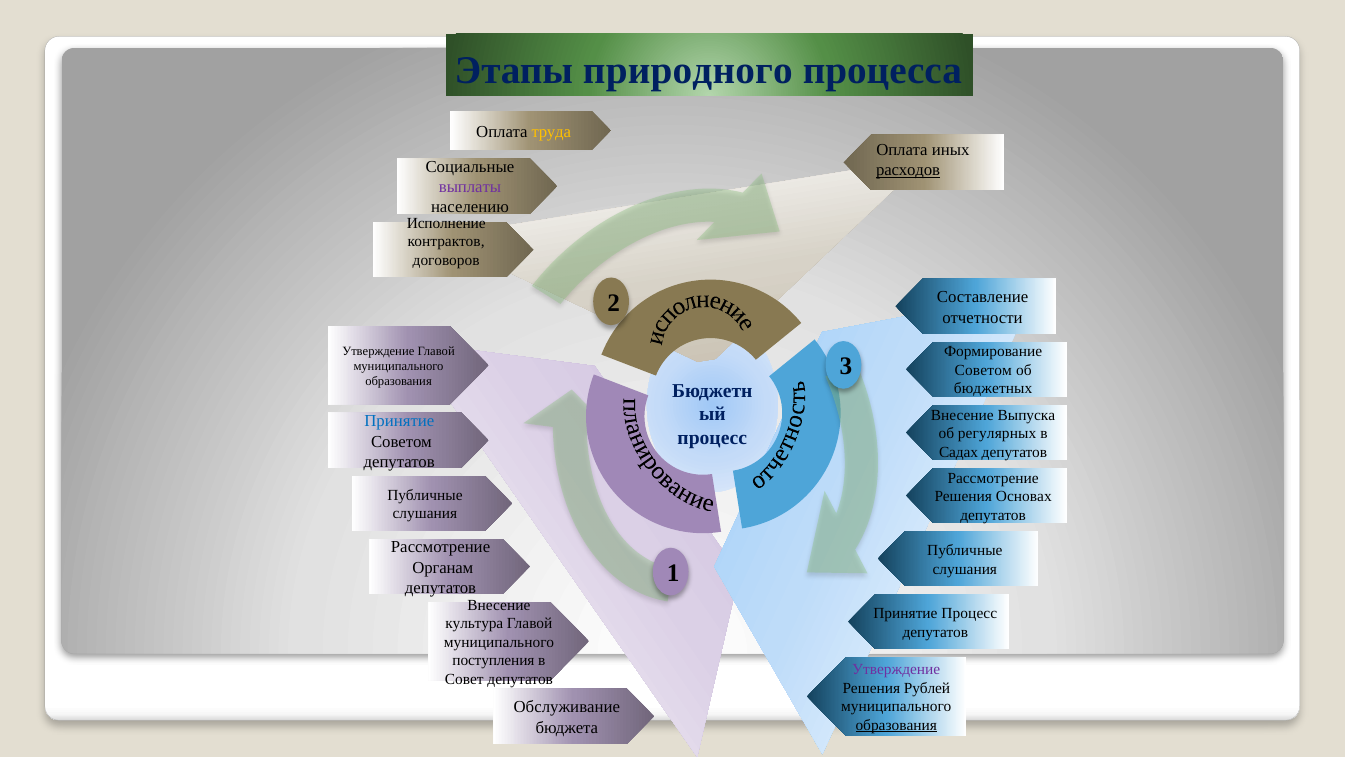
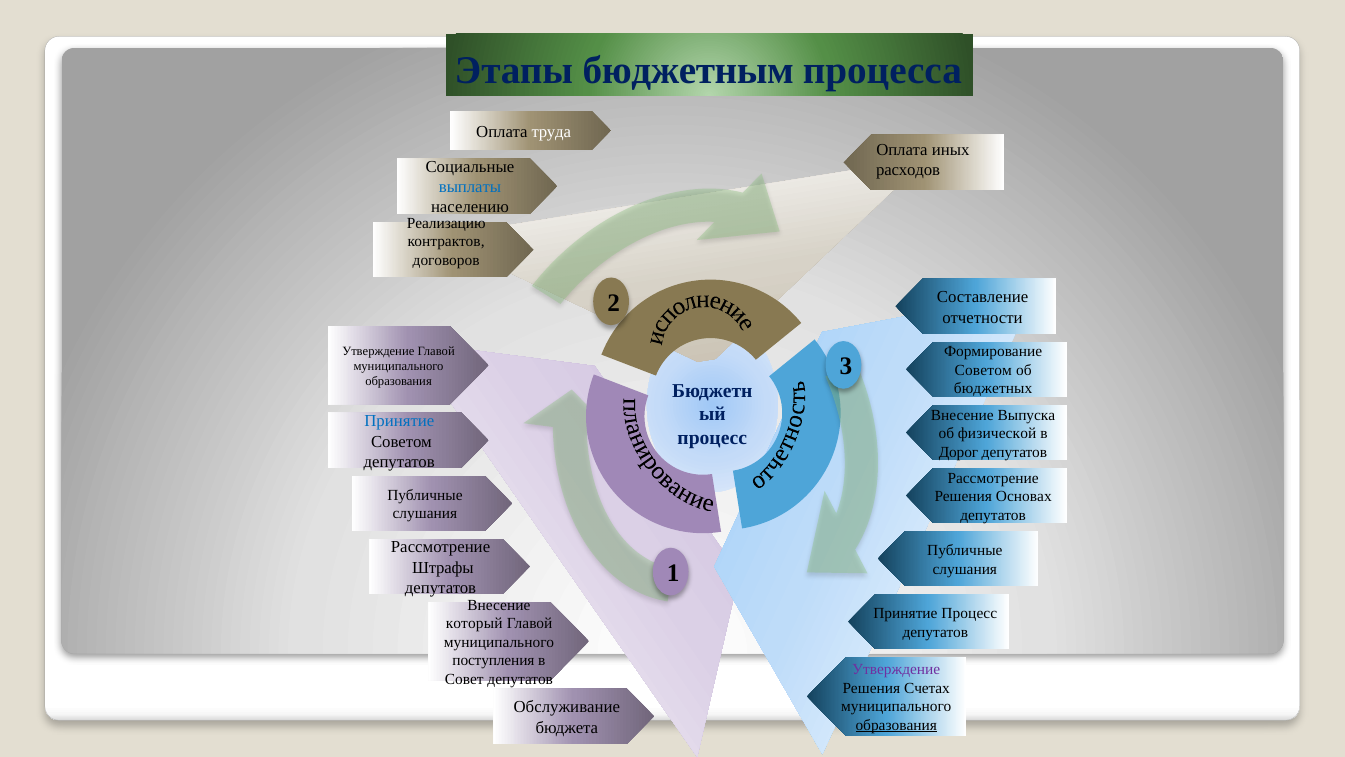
природного: природного -> бюджетным (688, 71)
труда colour: yellow -> white (551, 132)
расходов underline: present -> none (908, 170)
выплаты colour: purple -> blue (470, 187)
Исполнение: Исполнение -> Реализацию (446, 223)
регулярных: регулярных -> физической (997, 433)
Садах: Садах -> Дорог (958, 452)
Органам: Органам -> Штрафы (443, 567)
культура: культура -> который (474, 623)
Рублей: Рублей -> Счетах (927, 688)
